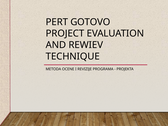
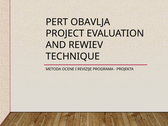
GOTOVO: GOTOVO -> OBAVLJA (90, 22)
